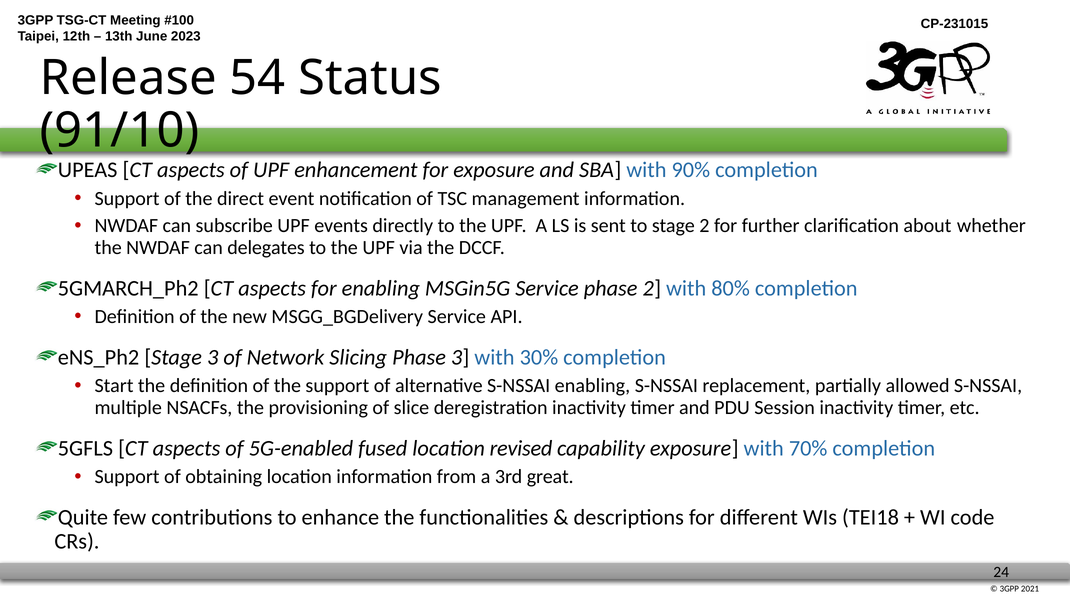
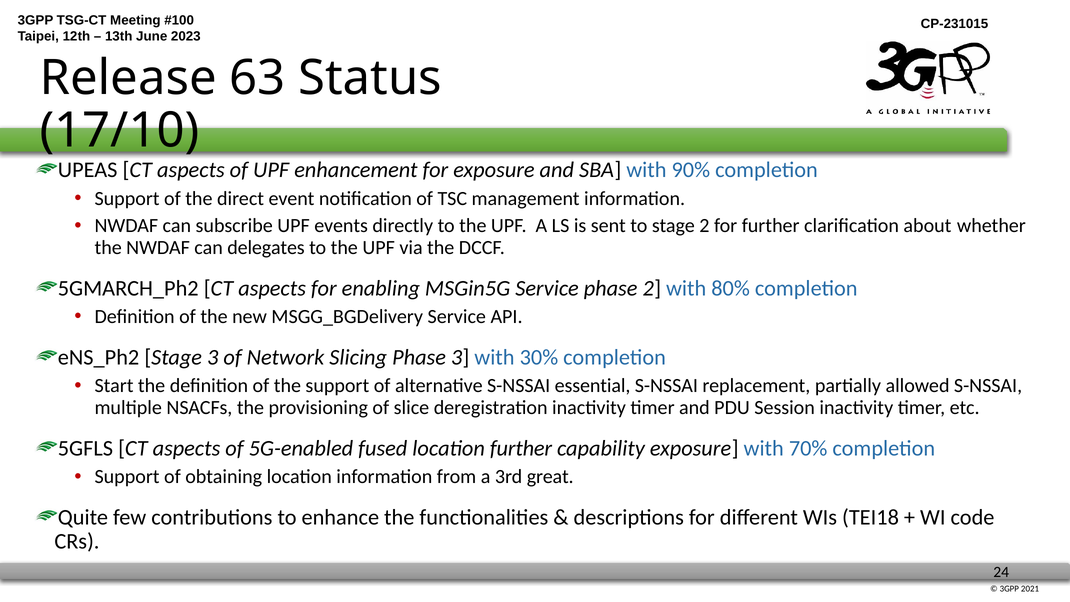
54: 54 -> 63 (257, 78)
91/10: 91/10 -> 17/10 (120, 131)
S-NSSAI enabling: enabling -> essential (593, 386)
location revised: revised -> further (521, 448)
